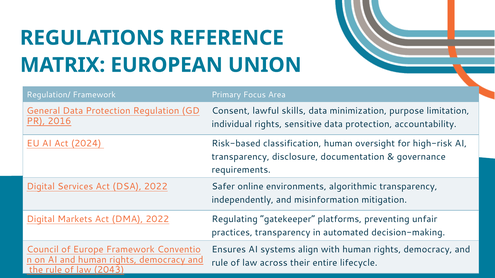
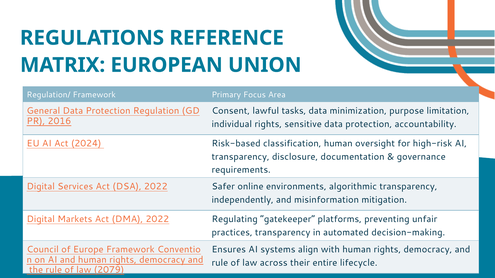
skills: skills -> tasks (294, 111)
2043: 2043 -> 2079 (109, 270)
